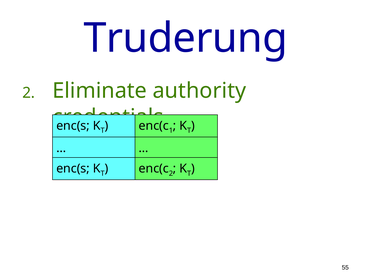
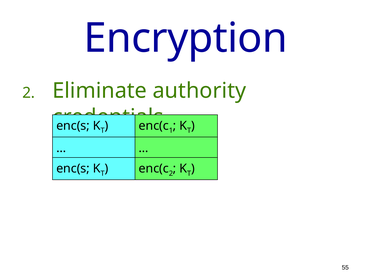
Truderung: Truderung -> Encryption (186, 38)
